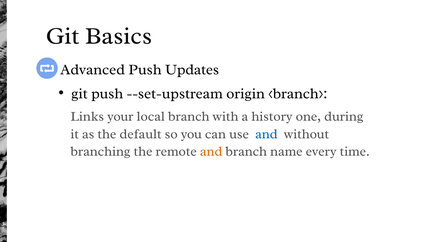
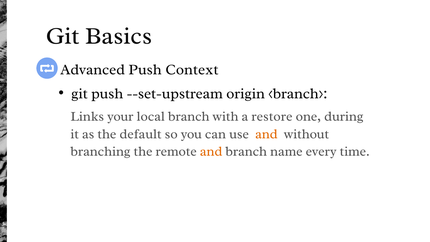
Updates: Updates -> Context (192, 70)
history: history -> restore (272, 116)
and colour: blue -> orange (266, 134)
